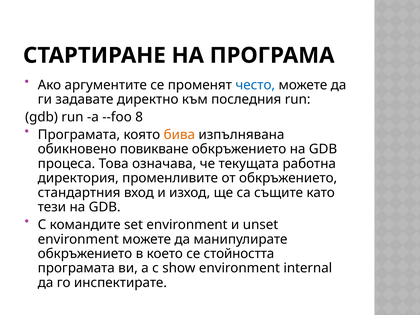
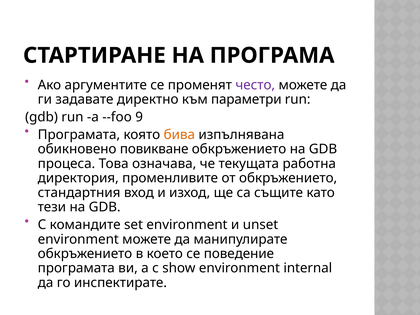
често colour: blue -> purple (255, 85)
последния: последния -> параметри (246, 99)
8: 8 -> 9 (139, 117)
стойността: стойността -> поведение (239, 254)
